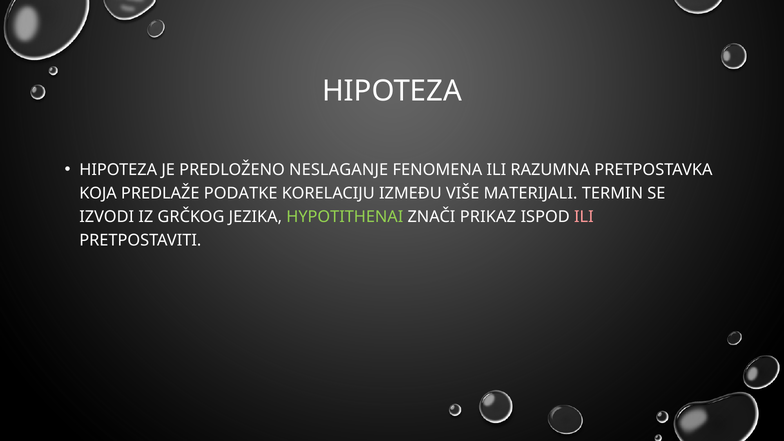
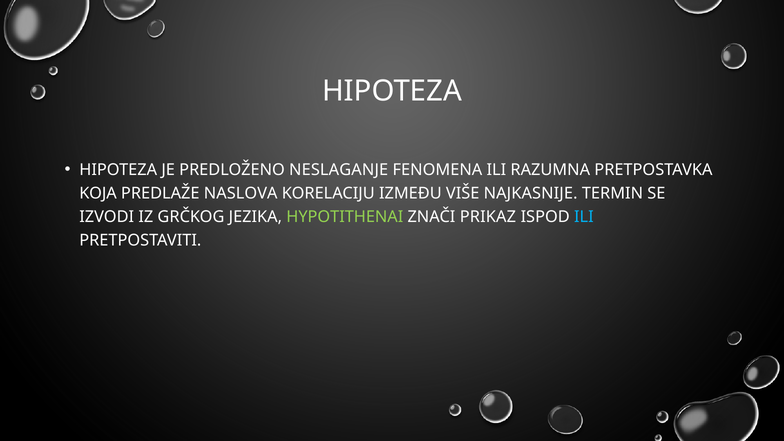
PODATKE: PODATKE -> NASLOVA (241, 194)
MATERIJALI: MATERIJALI -> NAJKASNIJE (531, 194)
ILI colour: pink -> light blue (584, 217)
